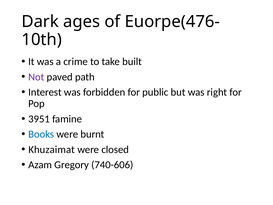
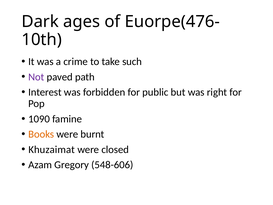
built: built -> such (132, 62)
3951: 3951 -> 1090 (39, 119)
Books colour: blue -> orange (41, 134)
740-606: 740-606 -> 548-606 (112, 165)
